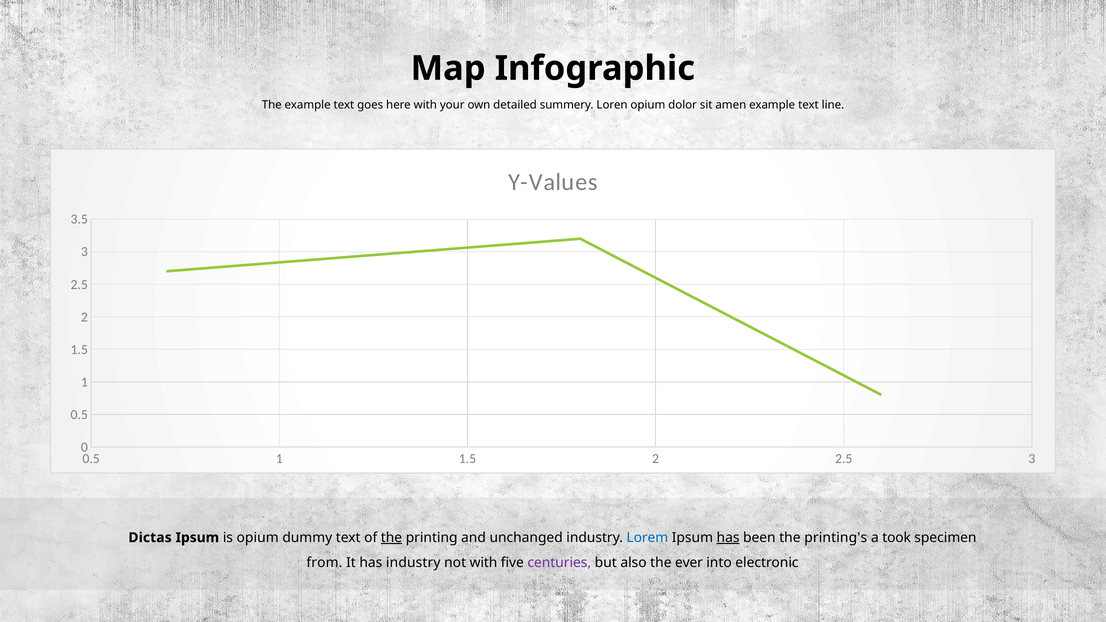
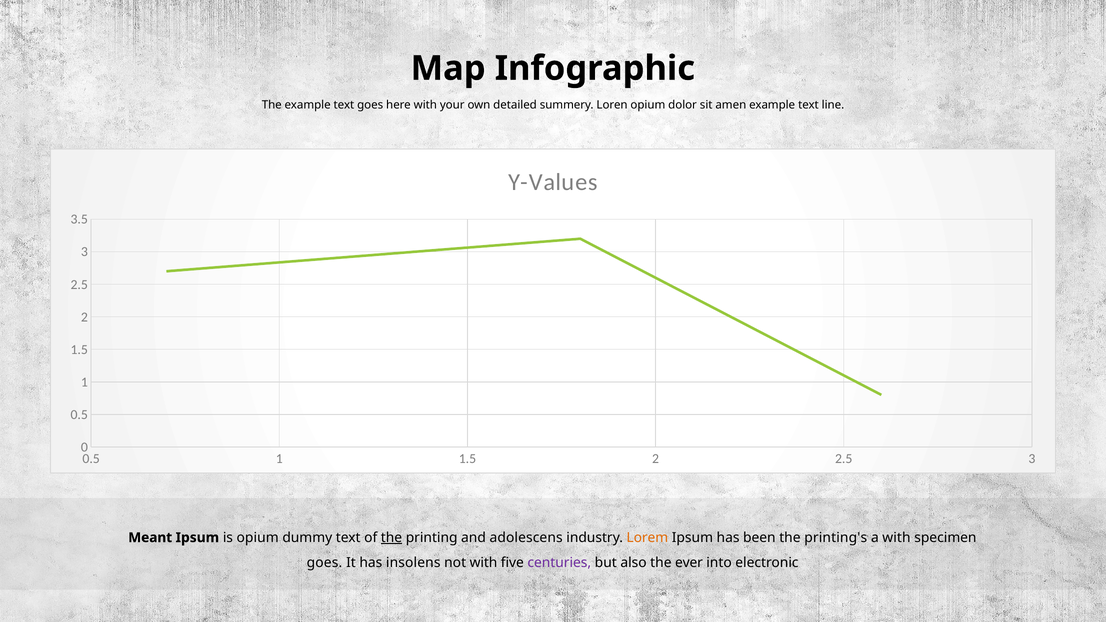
Dictas: Dictas -> Meant (150, 538)
unchanged: unchanged -> adolescens (526, 538)
Lorem colour: blue -> orange (647, 538)
has underline: present -> none (728, 538)
a took: took -> with (896, 538)
from: from -> goes (324, 563)
has industry: industry -> insolens (413, 563)
